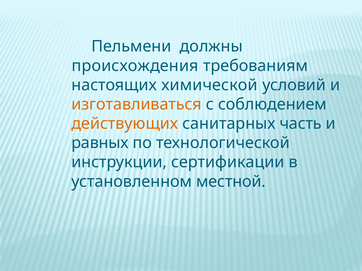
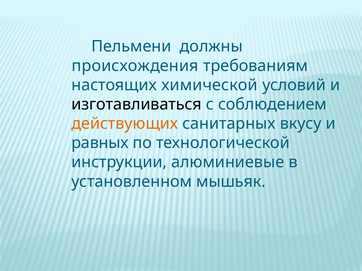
изготавливаться colour: orange -> black (137, 104)
часть: часть -> вкусу (301, 124)
сертификации: сертификации -> алюминиевые (228, 162)
местной: местной -> мышьяк (231, 182)
